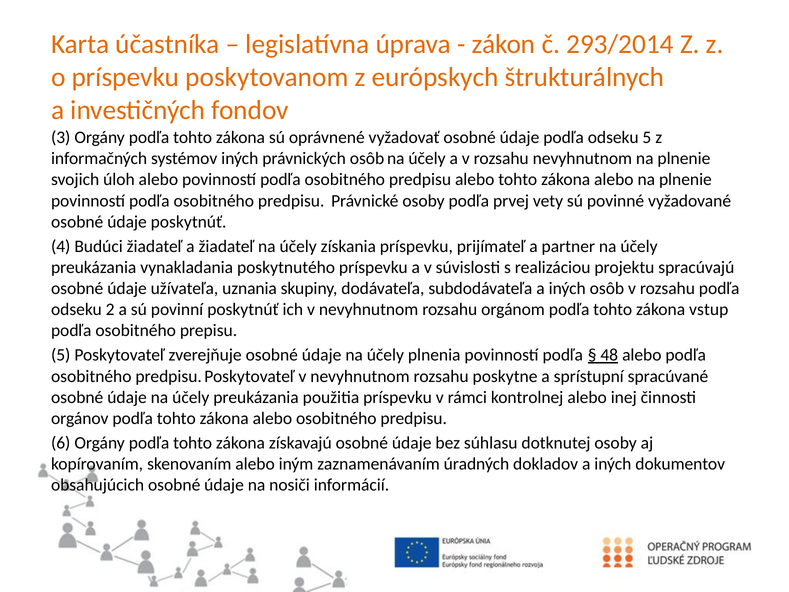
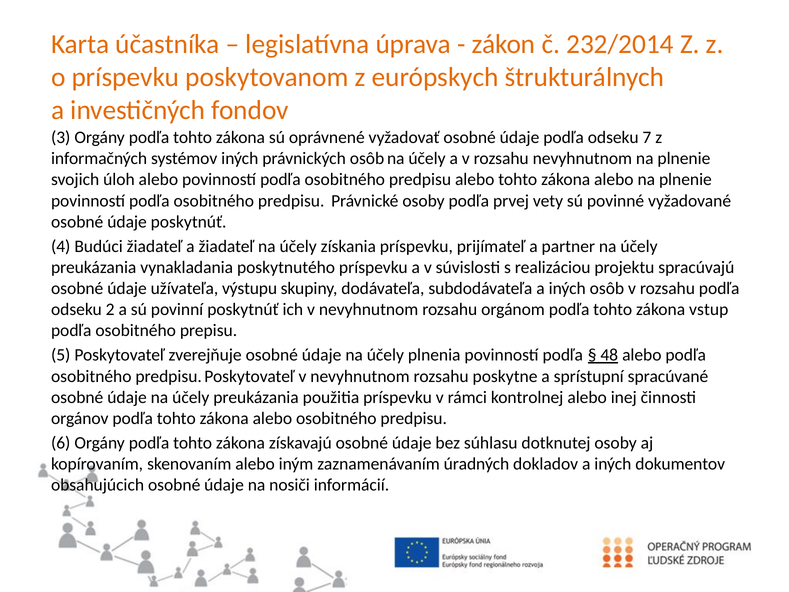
293/2014: 293/2014 -> 232/2014 (620, 44)
odseku 5: 5 -> 7 (647, 138)
uznania: uznania -> výstupu (250, 288)
